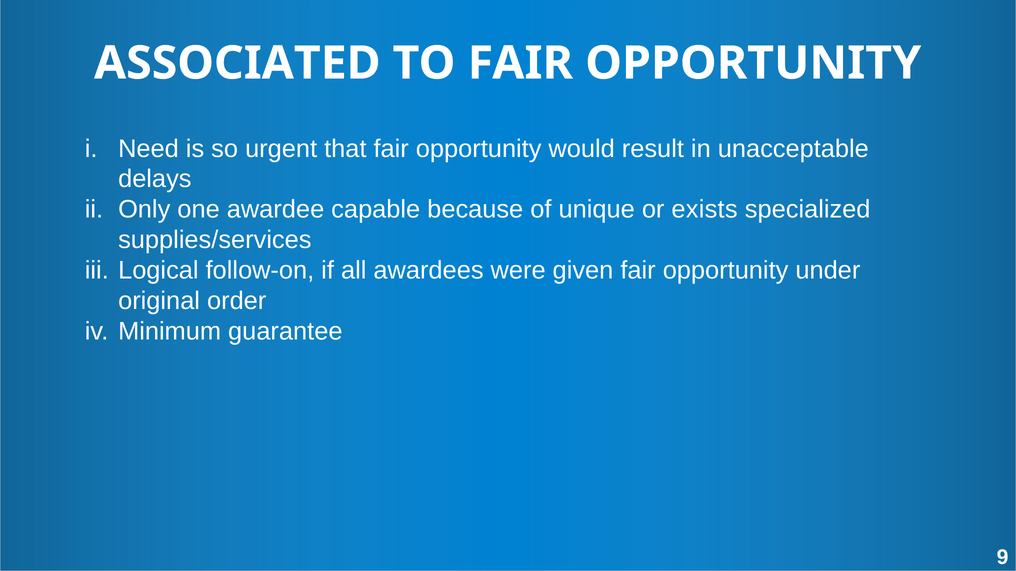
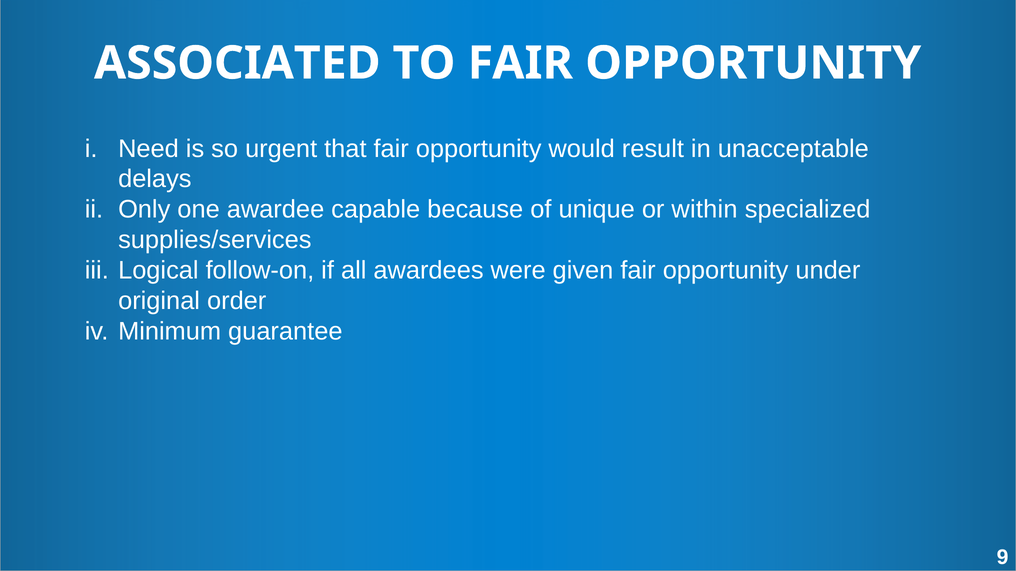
exists: exists -> within (705, 210)
